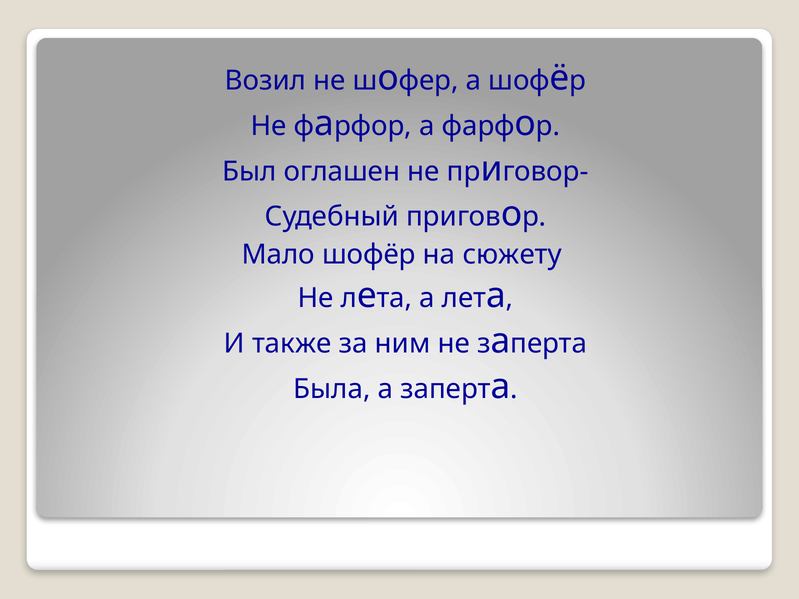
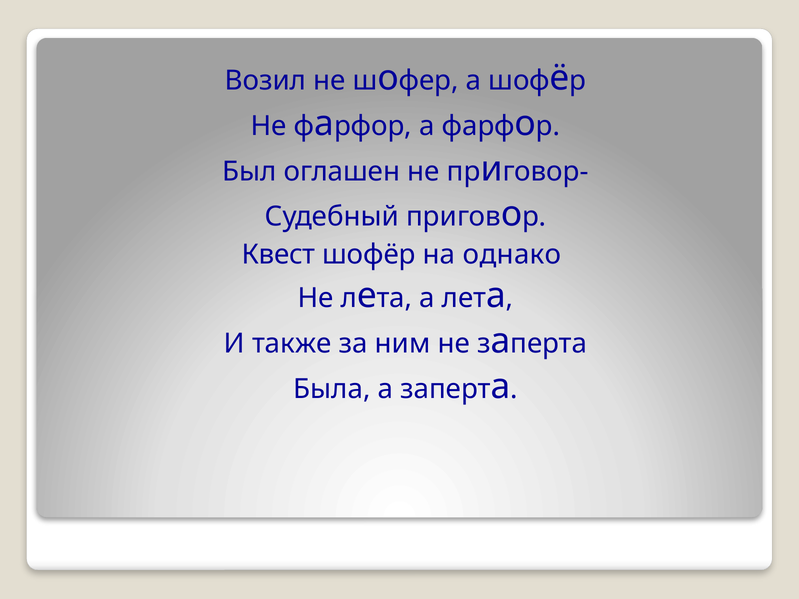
Мало: Мало -> Квест (279, 254)
сюжету: сюжету -> однако (512, 254)
